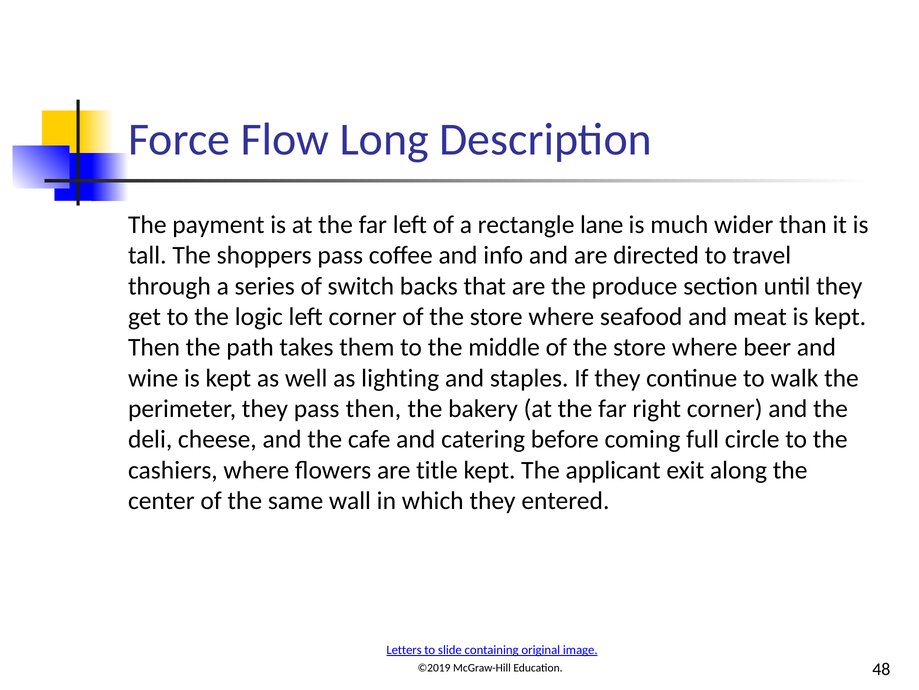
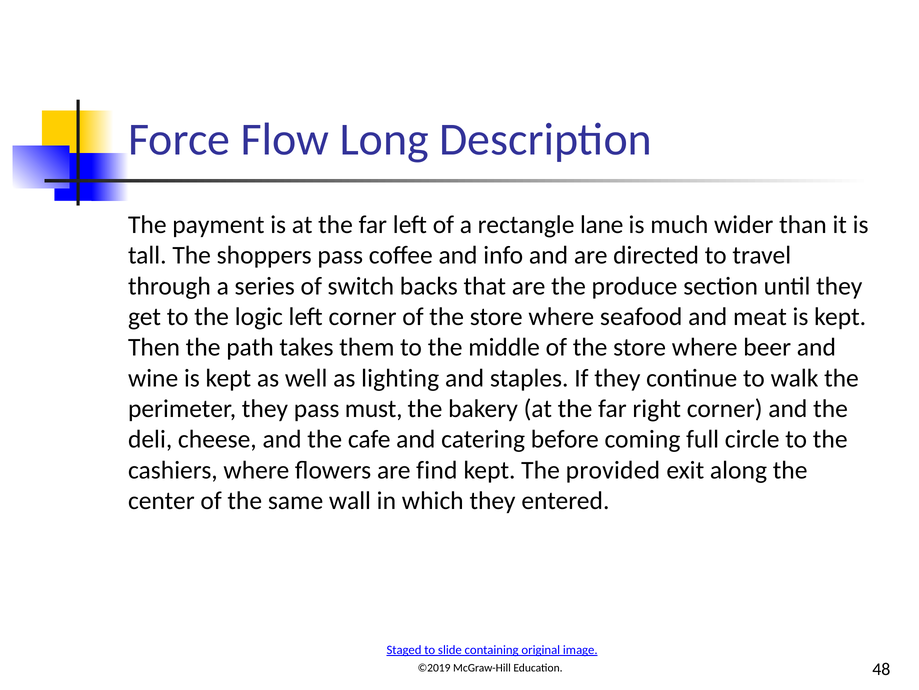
pass then: then -> must (374, 408)
title: title -> find (437, 470)
applicant: applicant -> provided (613, 470)
Letters: Letters -> Staged (404, 649)
